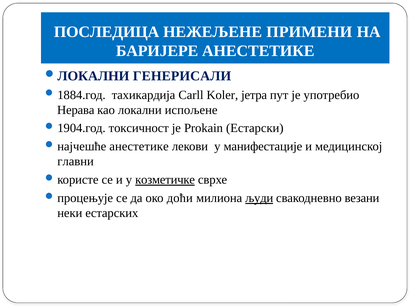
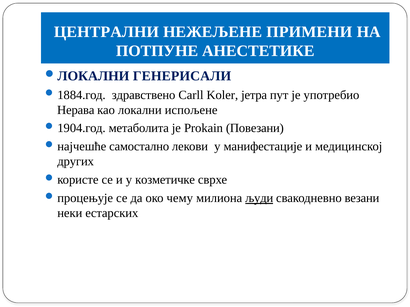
ПОСЛЕДИЦА: ПОСЛЕДИЦА -> ЦЕНТРАЛНИ (106, 32)
БАРИЈЕРЕ: БАРИЈЕРЕ -> ПОТПУНЕ (157, 51)
тахикардија: тахикардија -> здравствено (144, 95)
токсичност: токсичност -> метаболита (139, 128)
Естарски: Естарски -> Повезани (255, 128)
анестетике: анестетике -> самостално (139, 147)
главни: главни -> других (76, 162)
козметичке underline: present -> none (165, 180)
доћи: доћи -> чему (180, 198)
